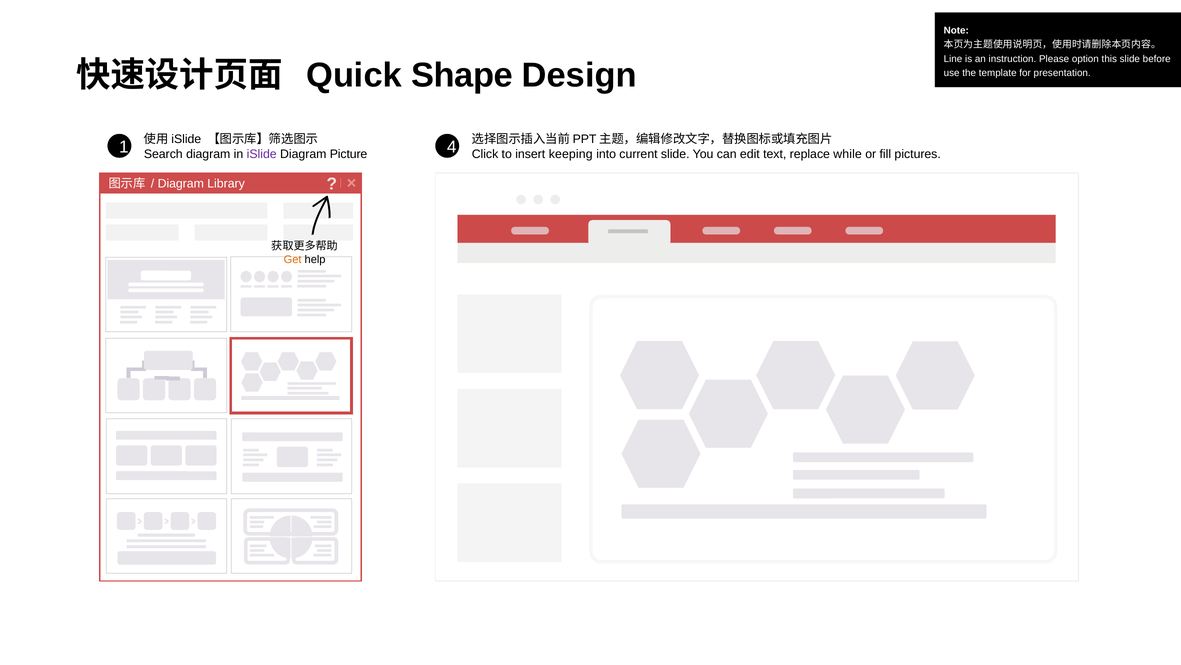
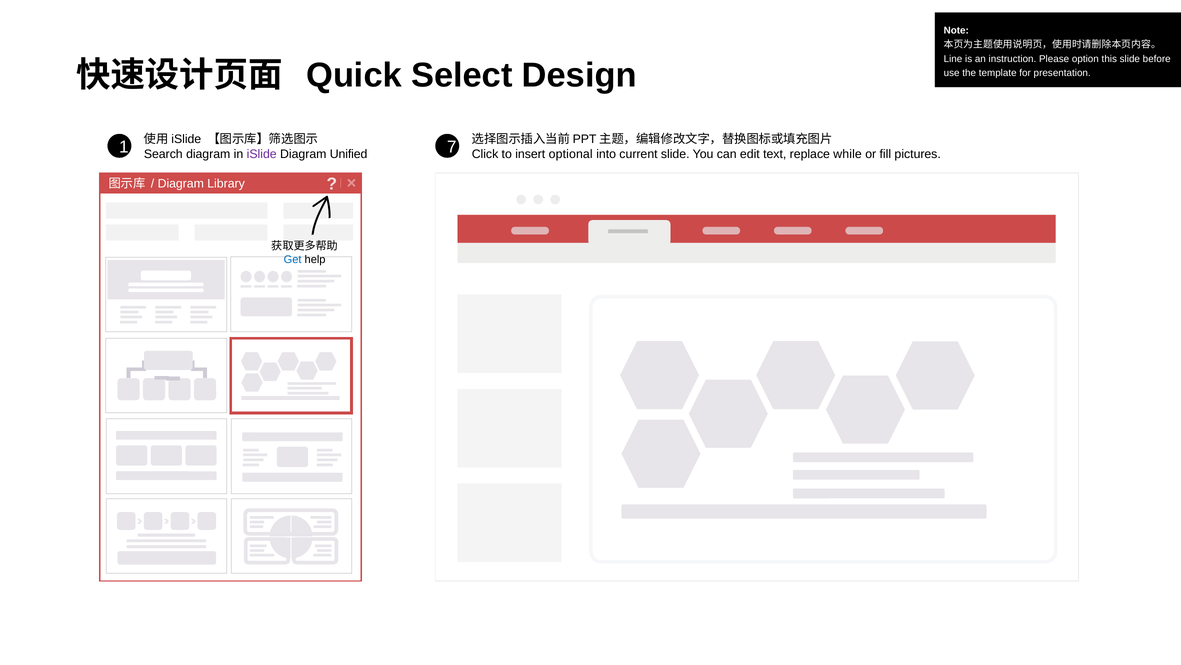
Shape: Shape -> Select (462, 75)
4: 4 -> 7 (452, 147)
Picture: Picture -> Unified (349, 154)
keeping: keeping -> optional (571, 154)
Get colour: orange -> blue (293, 259)
